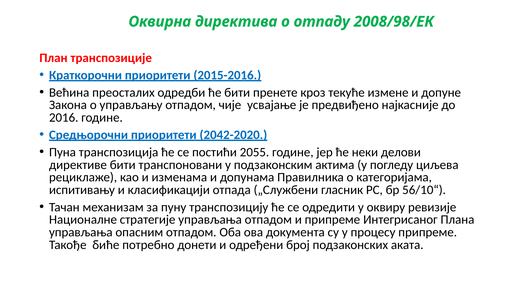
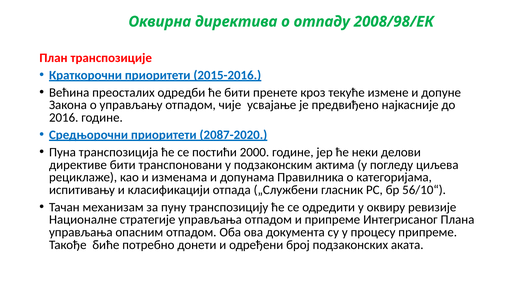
2042-2020: 2042-2020 -> 2087-2020 (233, 135)
2055: 2055 -> 2000 (255, 152)
